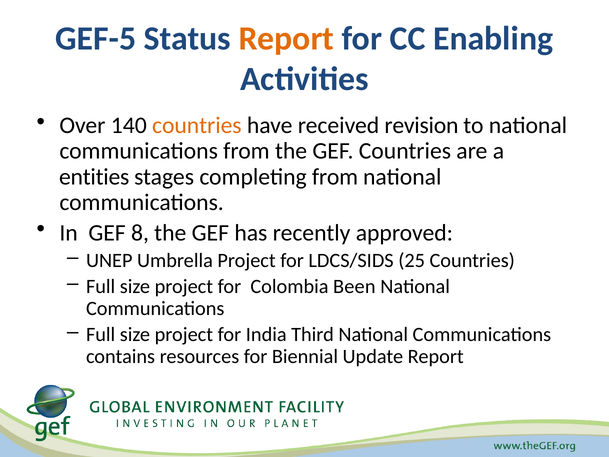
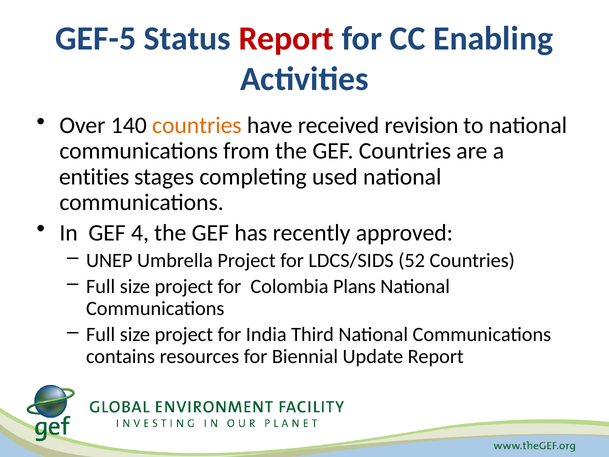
Report colour: orange -> red (286, 38)
completing from: from -> used (335, 177)
8: 8 -> 4 (140, 233)
25: 25 -> 52 (412, 260)
Been: Been -> Plans (355, 286)
